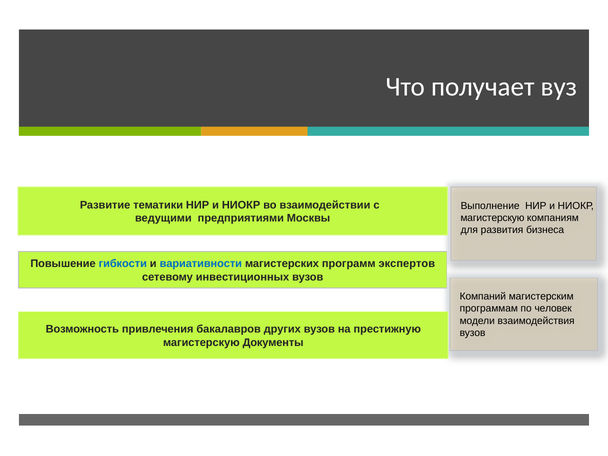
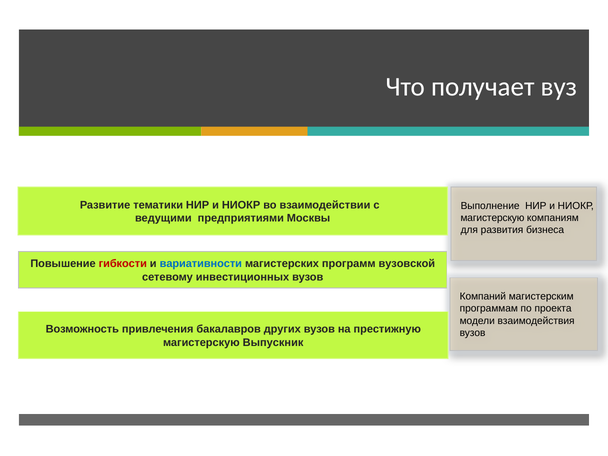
гибкости colour: blue -> red (123, 264)
экспертов: экспертов -> вузовской (407, 264)
человек: человек -> проекта (553, 309)
Документы: Документы -> Выпускник (273, 343)
